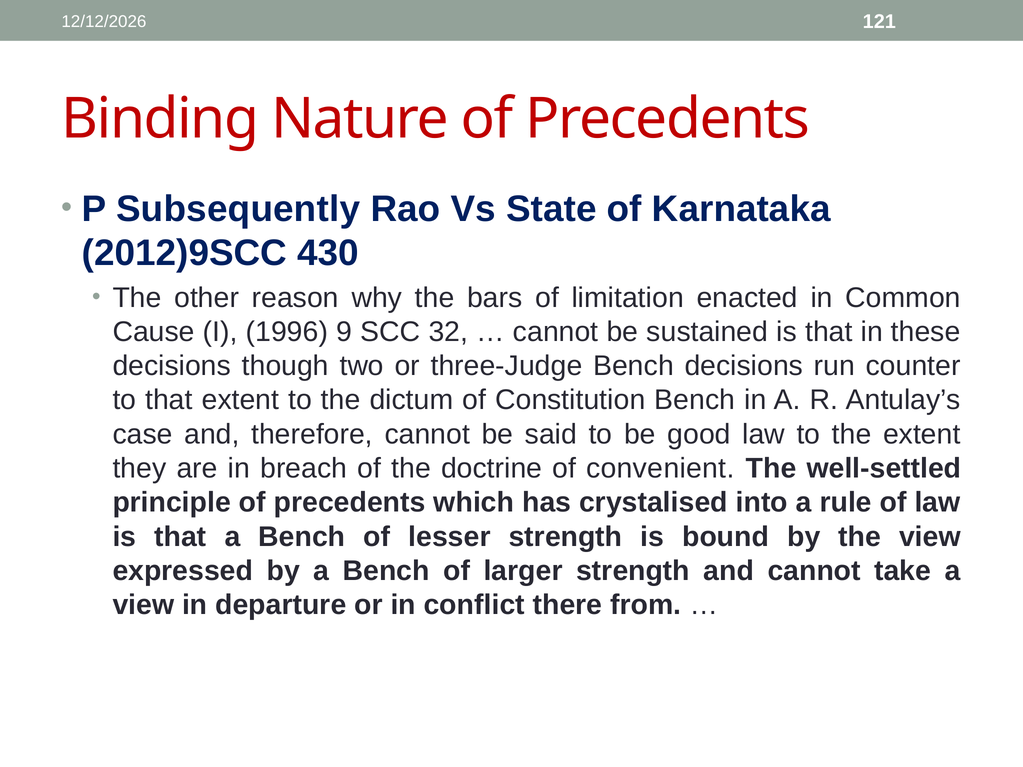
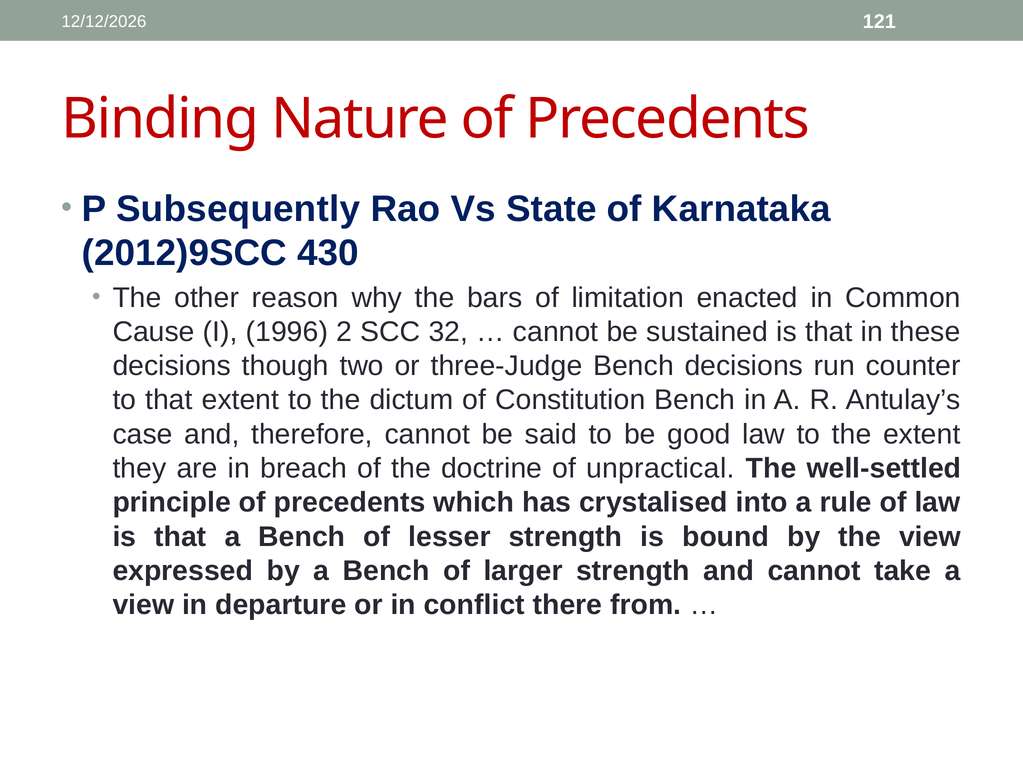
9: 9 -> 2 (344, 332)
convenient: convenient -> unpractical (660, 469)
